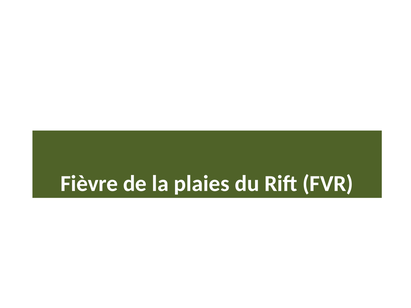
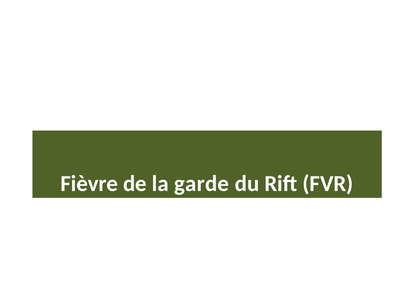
plaies: plaies -> garde (202, 184)
